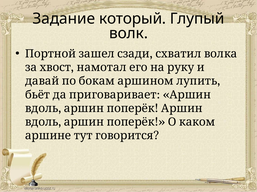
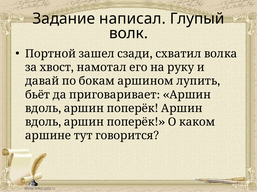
который: который -> написал (132, 19)
